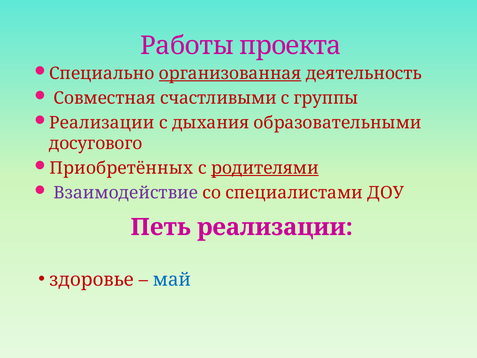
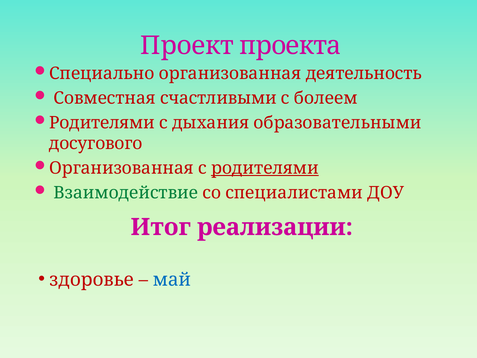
Работы: Работы -> Проект (187, 46)
организованная underline: present -> none (230, 74)
группы: группы -> болеем (326, 98)
Реализации: Реализации -> Родителями (102, 123)
Приобретённых: Приобретённых -> Организованная (121, 168)
Взаимодействие colour: purple -> green (126, 193)
Петь: Петь -> Итог (161, 227)
